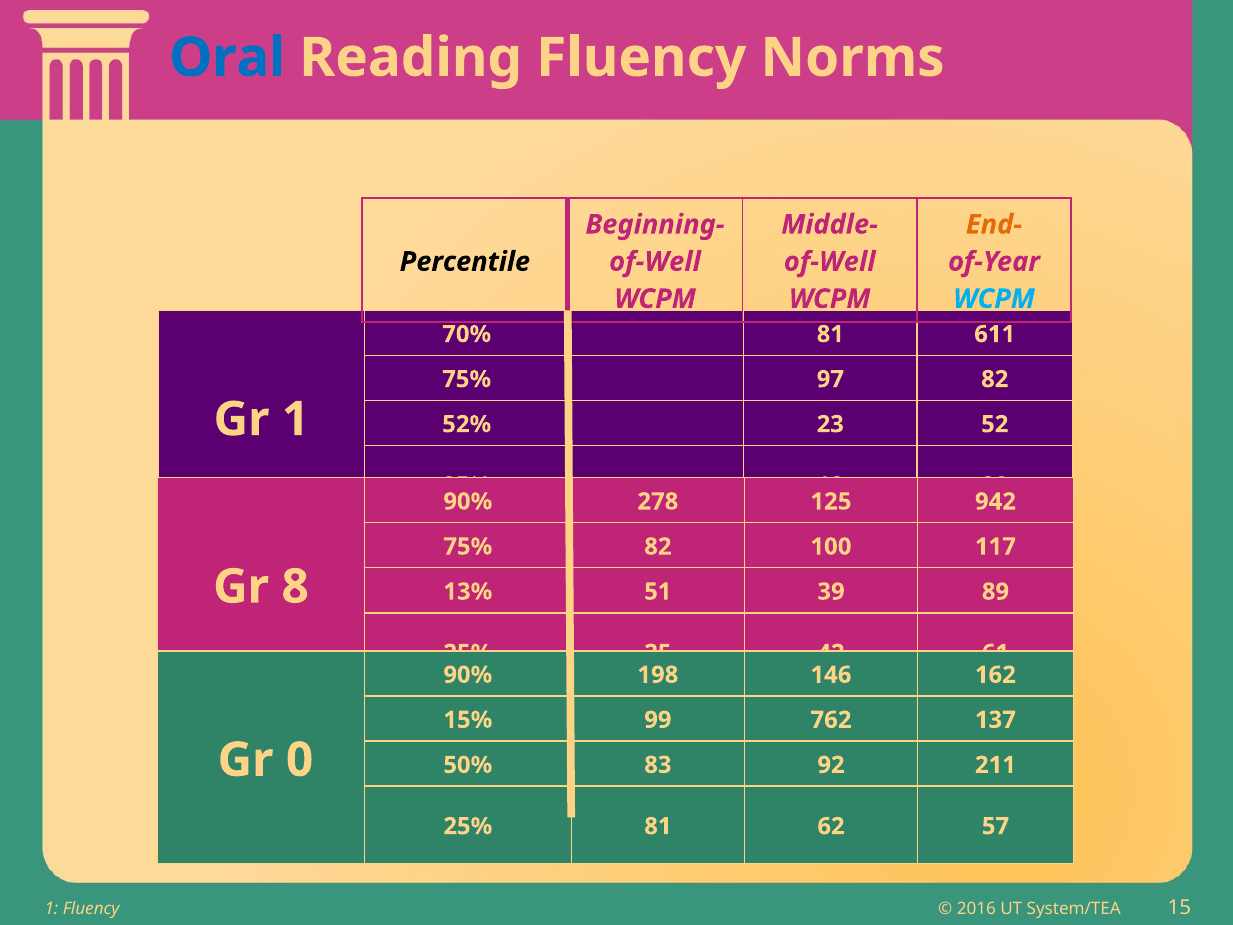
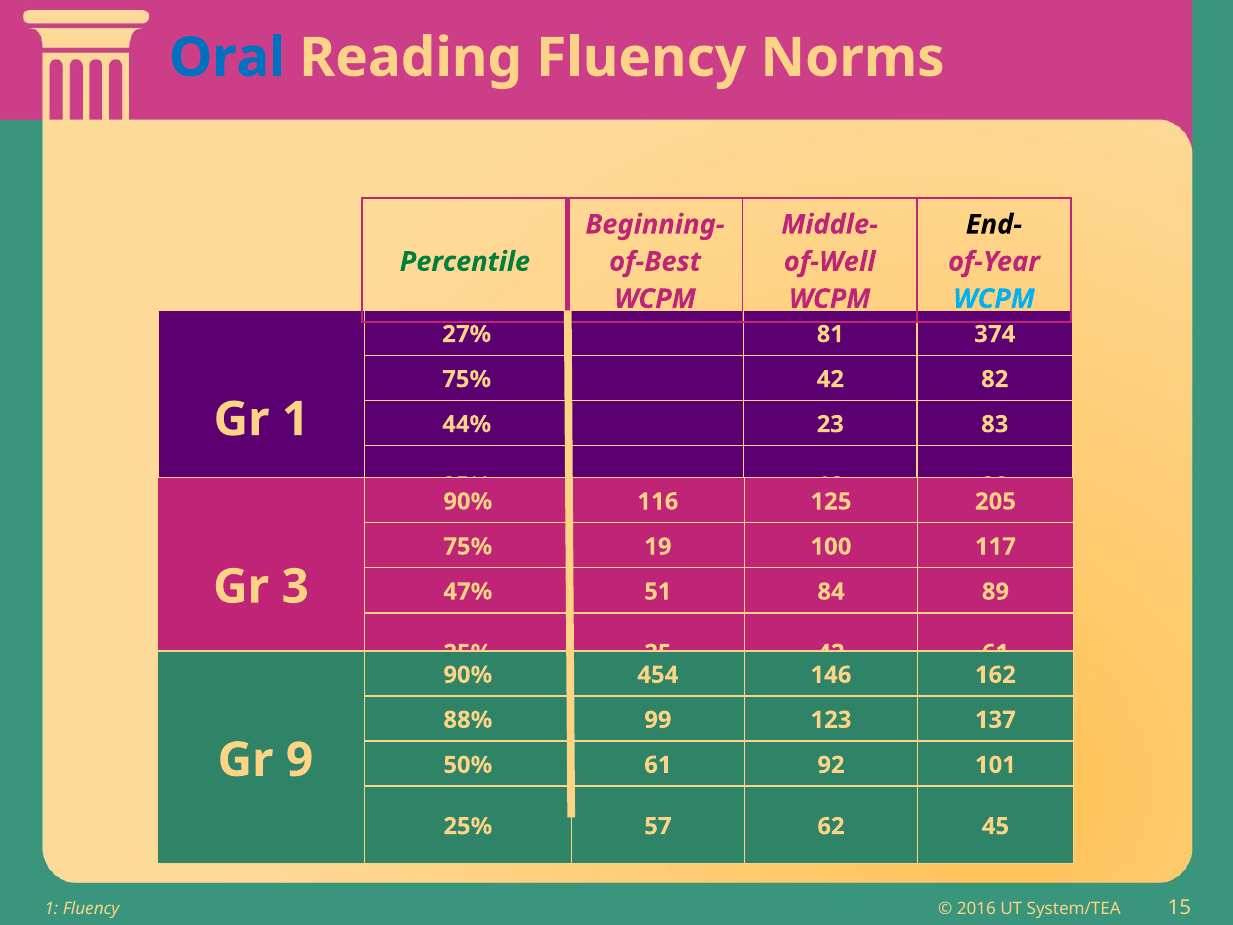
End- colour: orange -> black (994, 224)
Percentile colour: black -> green (465, 262)
of-Well: of-Well -> of-Best (655, 262)
70%: 70% -> 27% (467, 334)
611: 611 -> 374 (995, 334)
75% 97: 97 -> 42 (830, 379)
52%: 52% -> 44% (467, 424)
52: 52 -> 83 (995, 424)
278: 278 -> 116 (658, 501)
942: 942 -> 205 (995, 501)
75% 82: 82 -> 19 (658, 546)
8: 8 -> 3 (295, 587)
13%: 13% -> 47% (468, 592)
39: 39 -> 84 (831, 592)
198: 198 -> 454 (658, 675)
15%: 15% -> 88% (468, 720)
762: 762 -> 123 (831, 720)
0: 0 -> 9 (300, 760)
50% 83: 83 -> 61 (658, 765)
211: 211 -> 101 (995, 765)
25% 81: 81 -> 57 (658, 826)
57: 57 -> 45 (996, 826)
